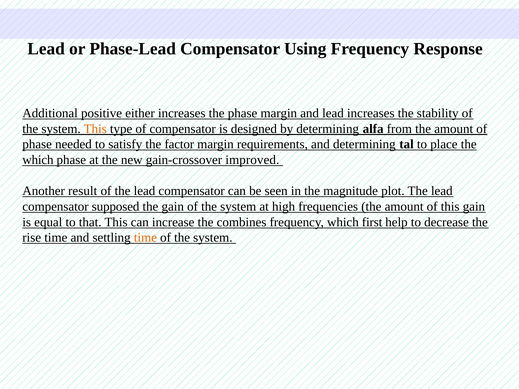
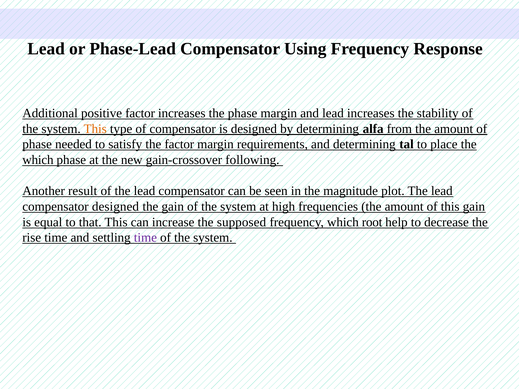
positive either: either -> factor (140, 113)
improved: improved -> following (252, 160)
compensator supposed: supposed -> designed (115, 207)
combines: combines -> supposed (242, 222)
first: first -> root (372, 222)
time colour: orange -> purple (145, 238)
